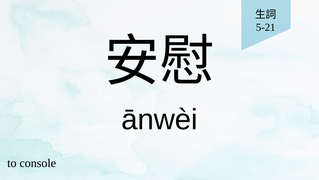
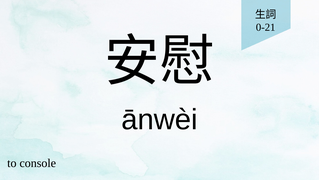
5-21: 5-21 -> 0-21 (266, 27)
